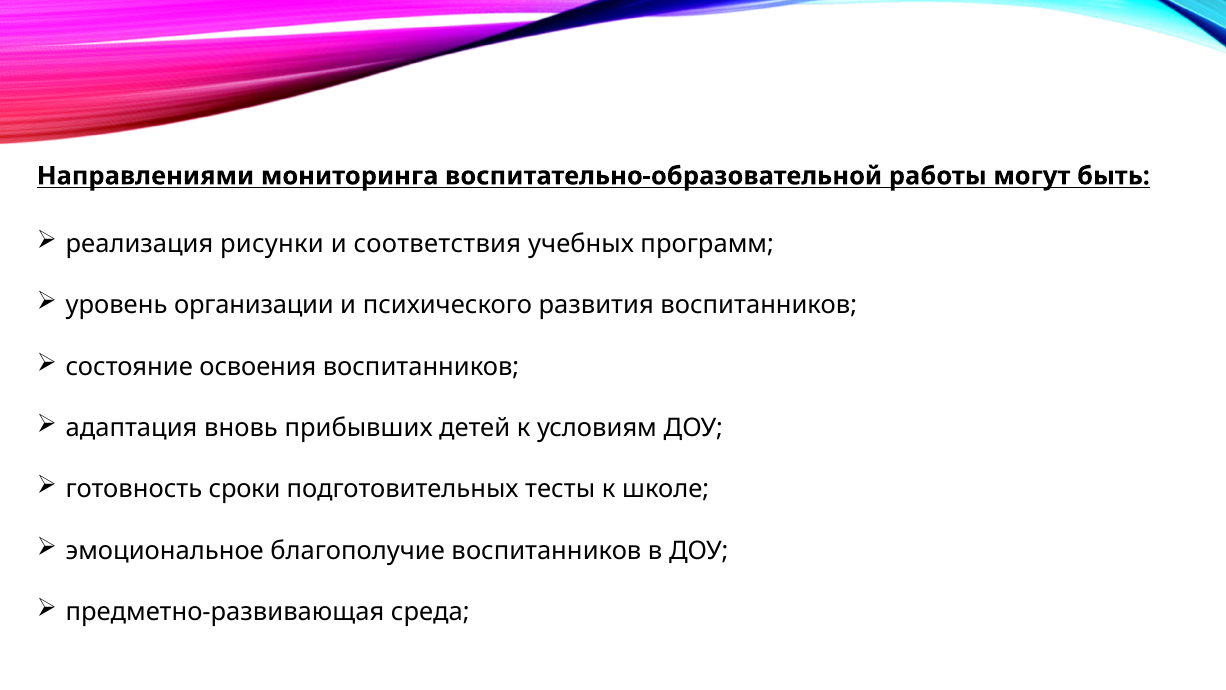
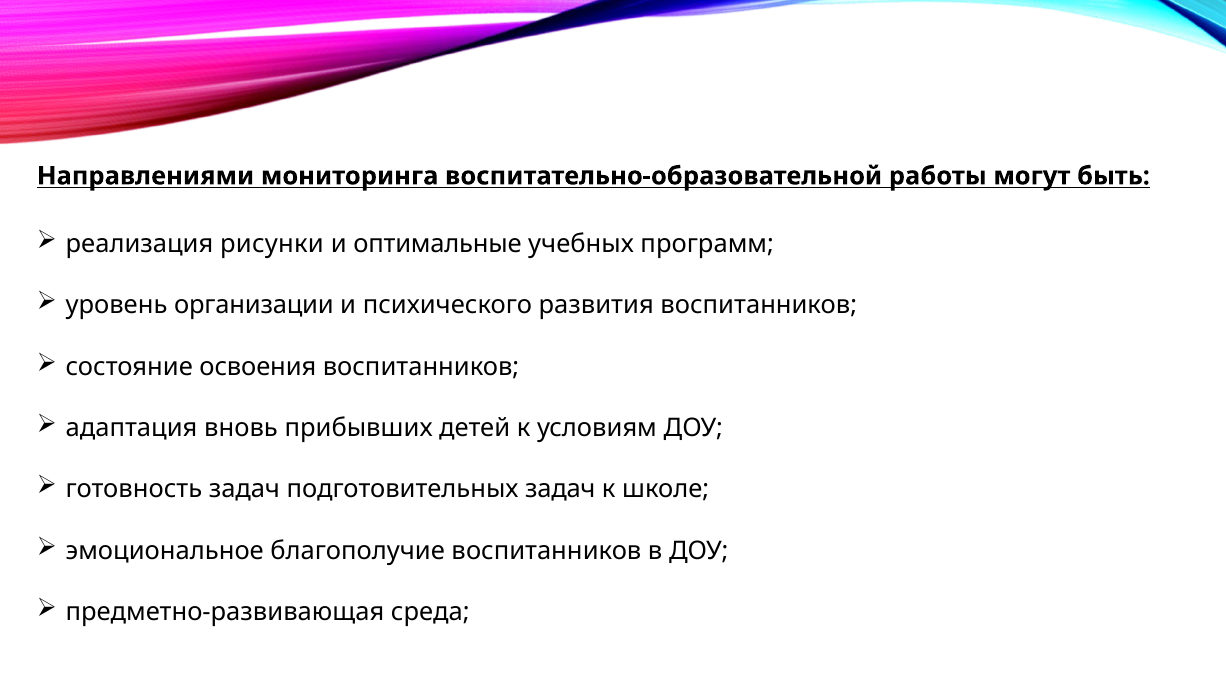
соответствия: соответствия -> оптимальные (438, 244)
готовность сроки: сроки -> задач (244, 489)
подготовительных тесты: тесты -> задач (560, 489)
